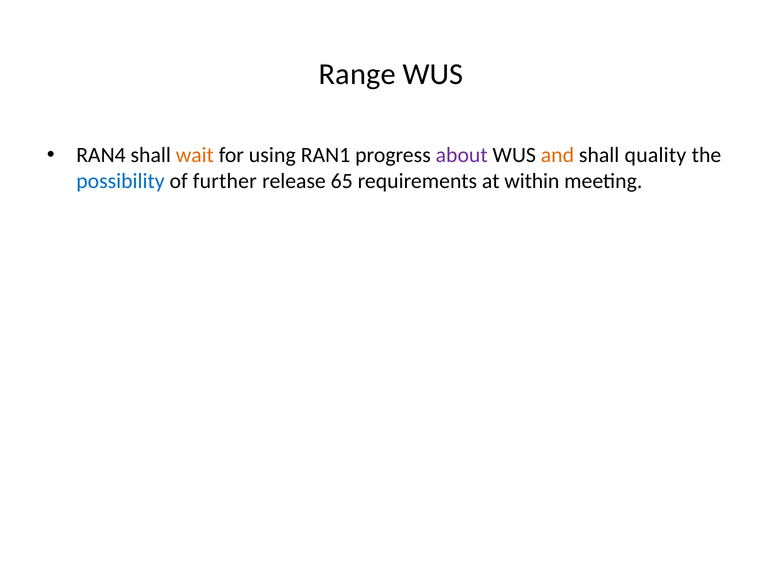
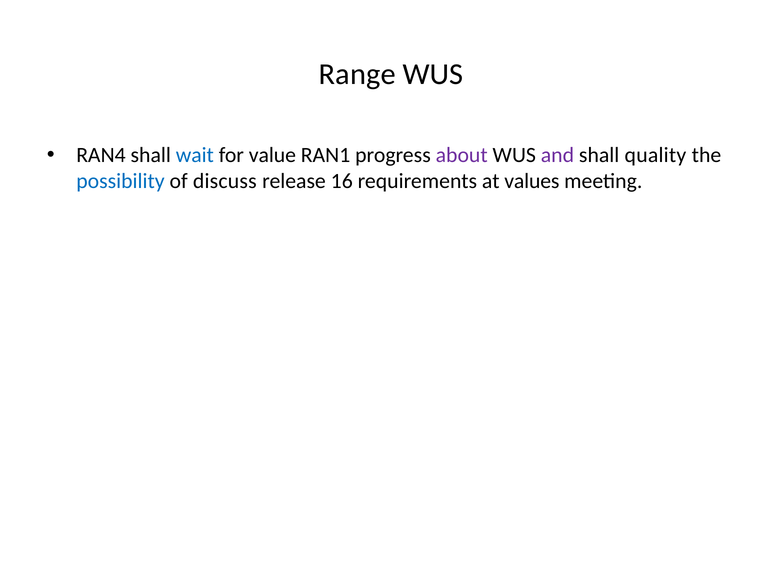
wait colour: orange -> blue (195, 155)
using: using -> value (272, 155)
and colour: orange -> purple (557, 155)
further: further -> discuss (225, 181)
65: 65 -> 16 (342, 181)
within: within -> values (532, 181)
